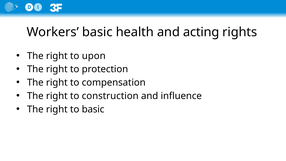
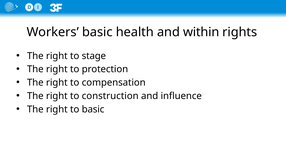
acting: acting -> within (201, 32)
upon: upon -> stage (94, 56)
